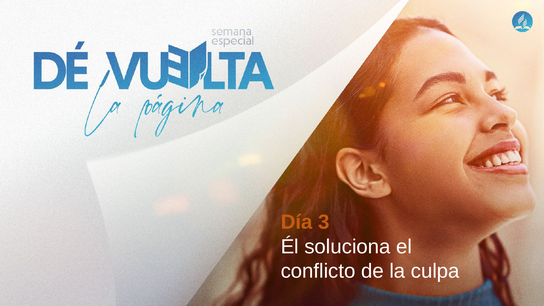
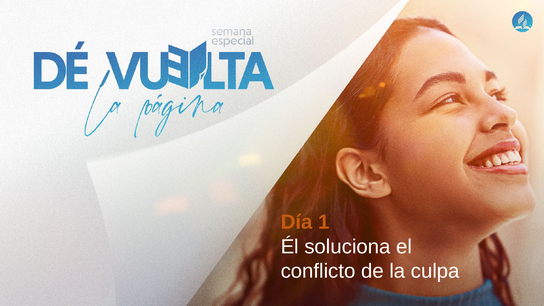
3: 3 -> 1 (324, 222)
